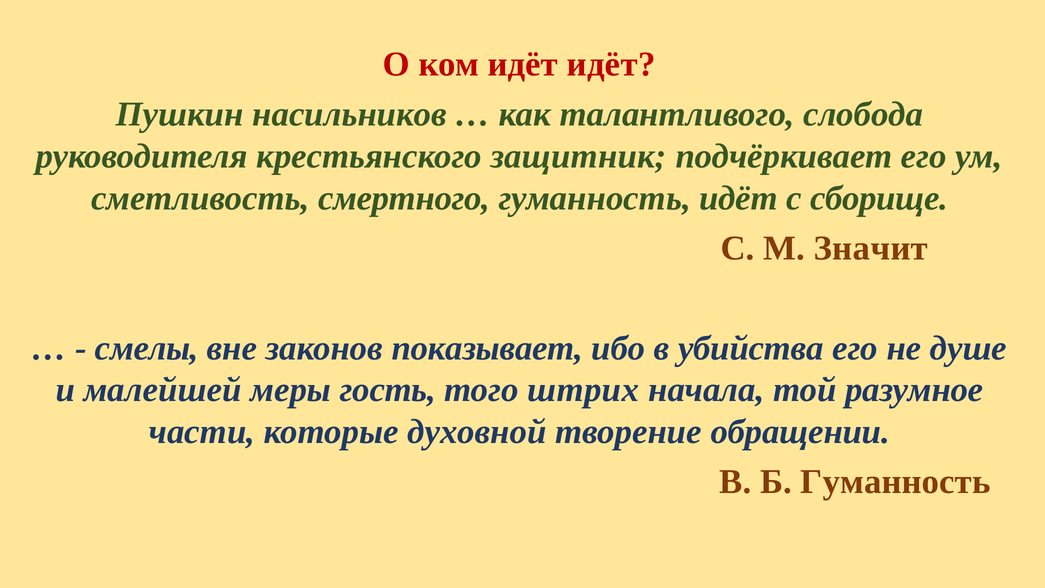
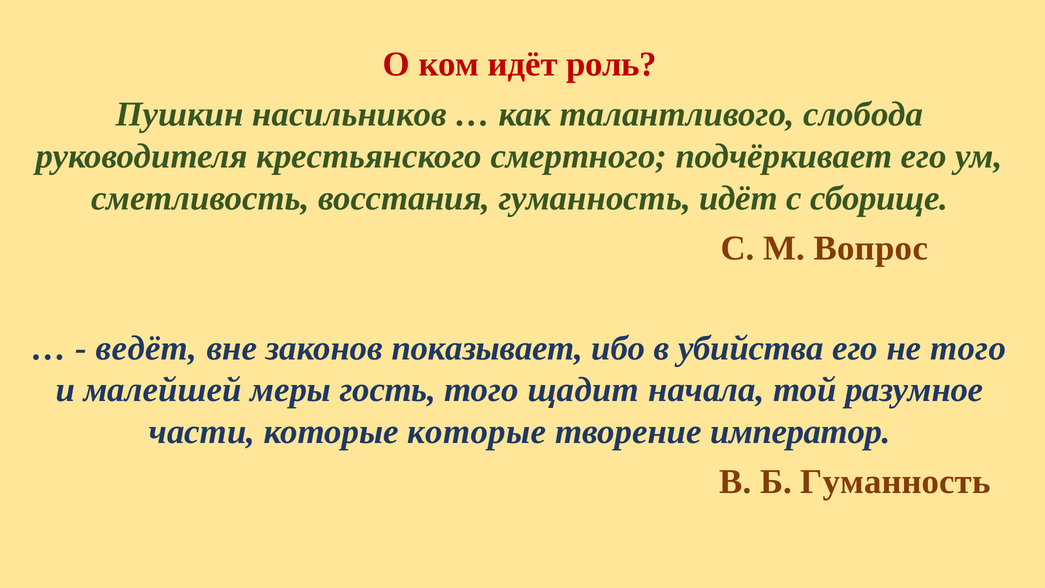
идёт идёт: идёт -> роль (611, 64)
защитник: защитник -> смертного (579, 156)
смертного: смертного -> восстания (404, 198)
Значит: Значит -> Вопрос (871, 248)
смелы: смелы -> ведёт (146, 348)
не душе: душе -> того (968, 348)
штрих: штрих -> щадит (583, 390)
которые духовной: духовной -> которые (477, 432)
обращении: обращении -> император (800, 432)
